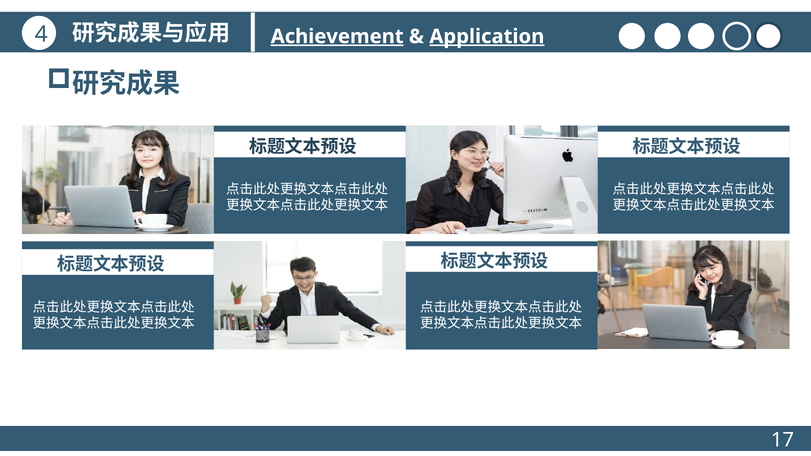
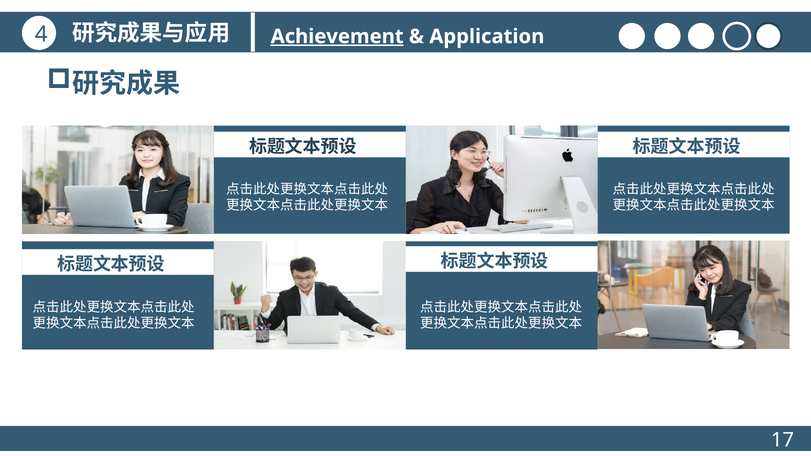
Application underline: present -> none (487, 37)
